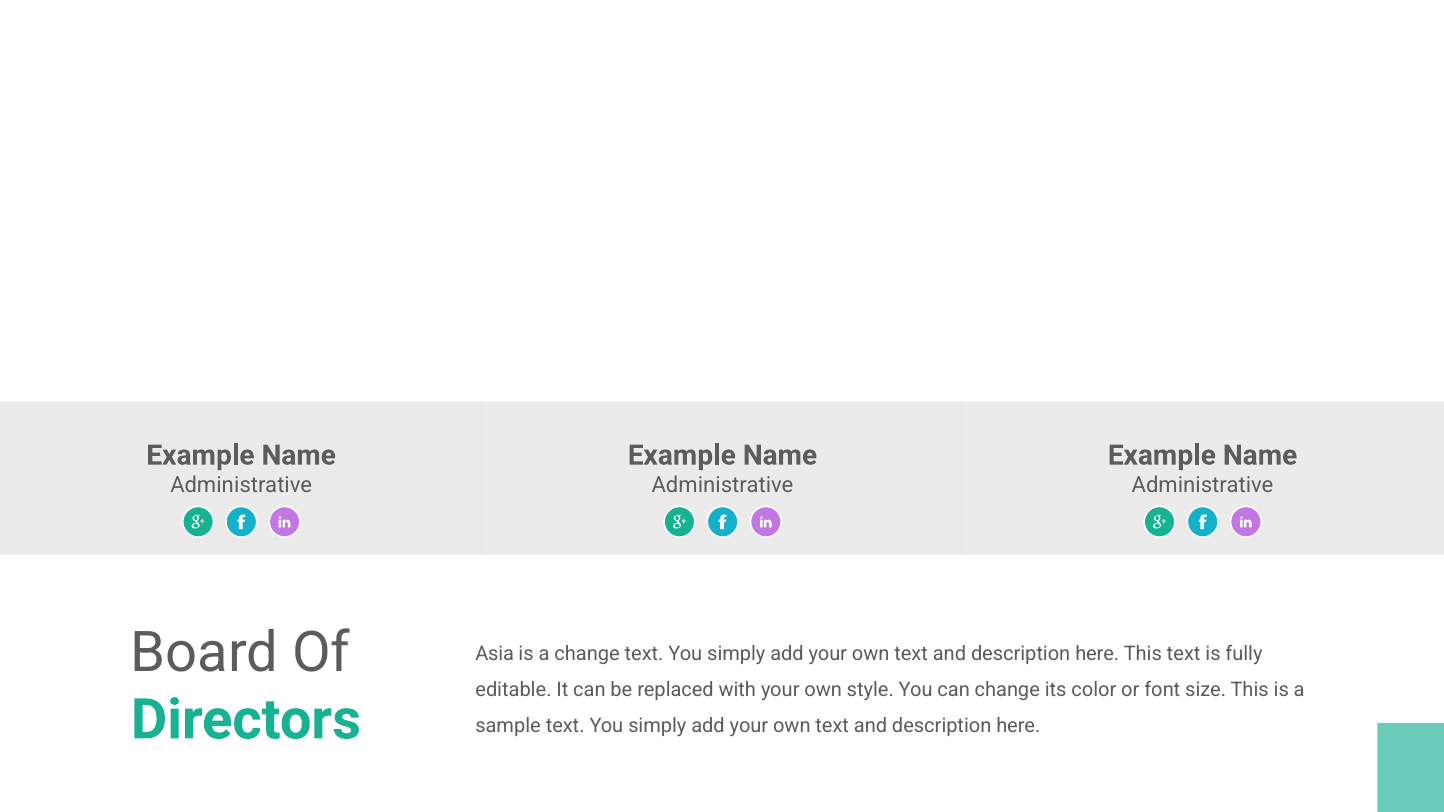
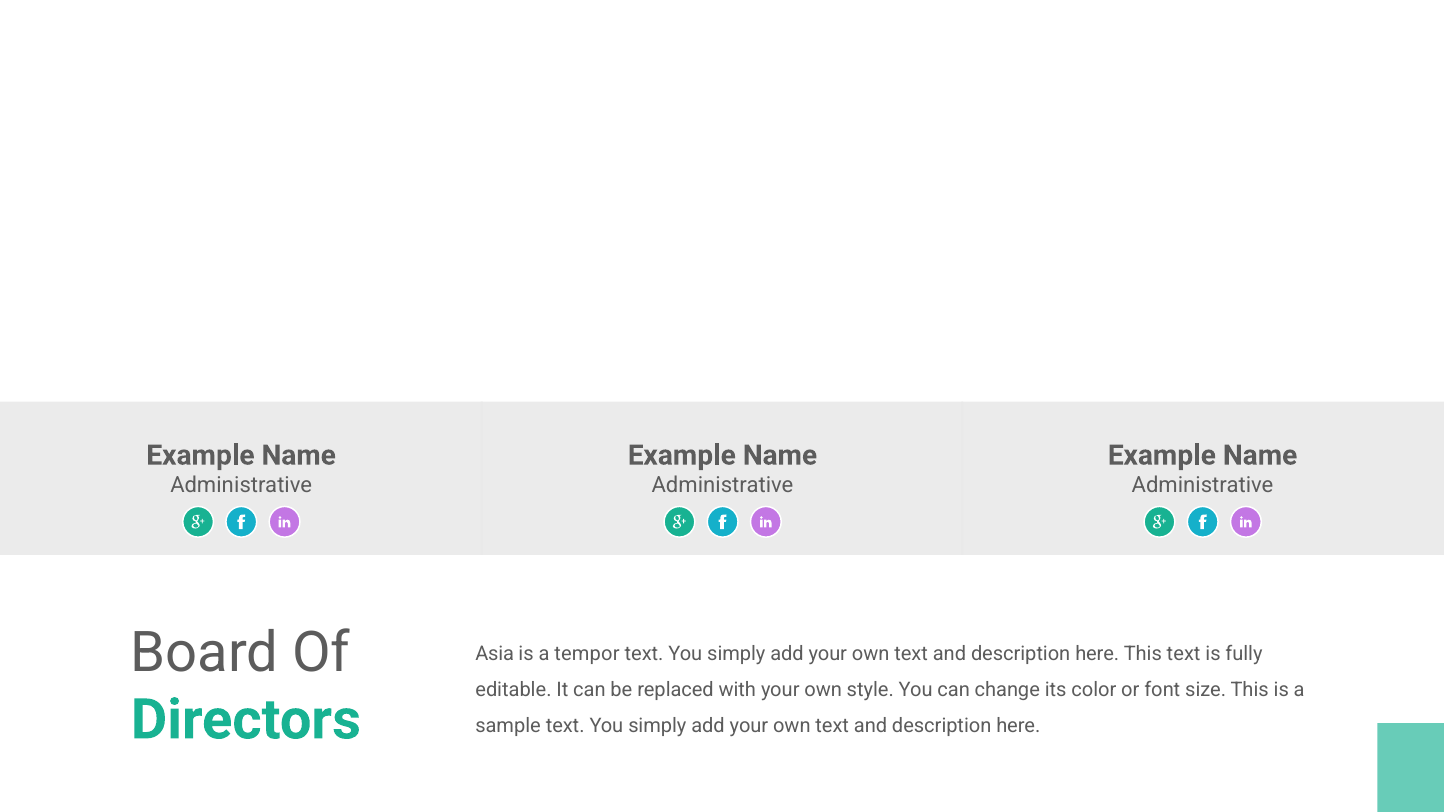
a change: change -> tempor (587, 654)
